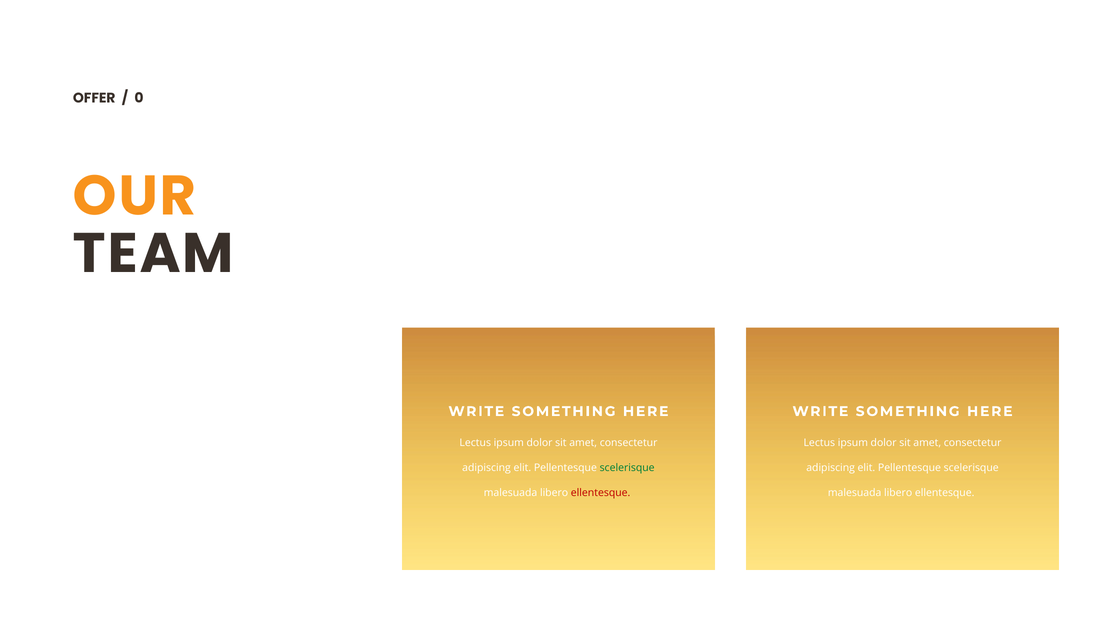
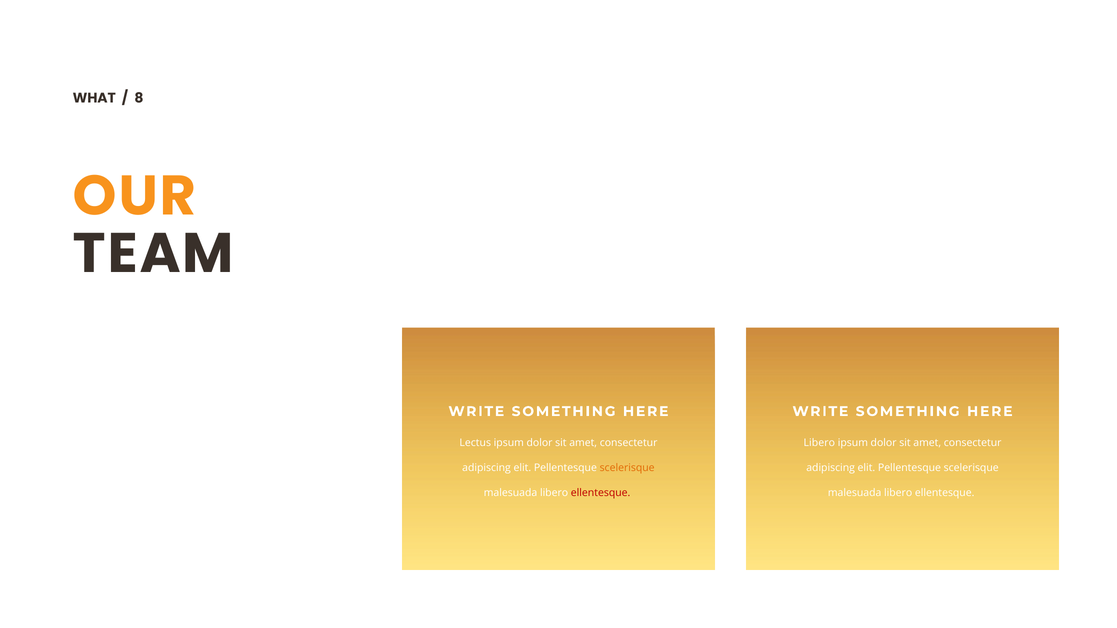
OFFER: OFFER -> WHAT (94, 98)
0: 0 -> 8 (139, 98)
Lectus: Lectus -> Libero (819, 443)
scelerisque colour: green -> orange (627, 468)
